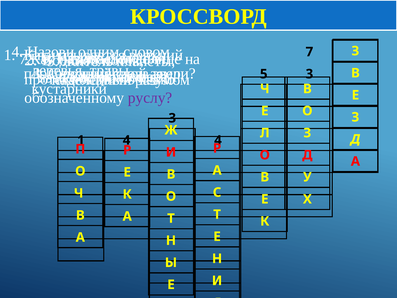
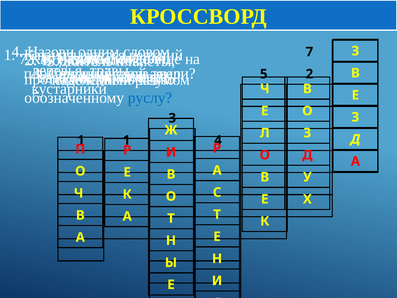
5 3: 3 -> 2 (309, 74)
руслу colour: purple -> blue (150, 98)
1 4: 4 -> 1 (127, 140)
